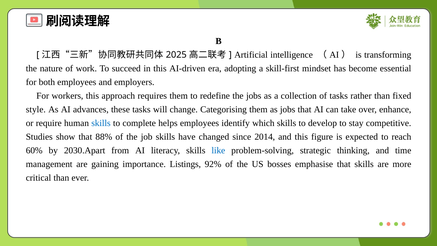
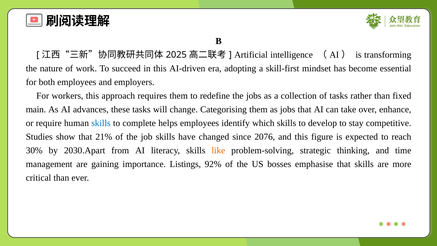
style: style -> main (36, 109)
88%: 88% -> 21% (104, 137)
2014: 2014 -> 2076 (265, 137)
60%: 60% -> 30% (34, 150)
like colour: blue -> orange (218, 150)
